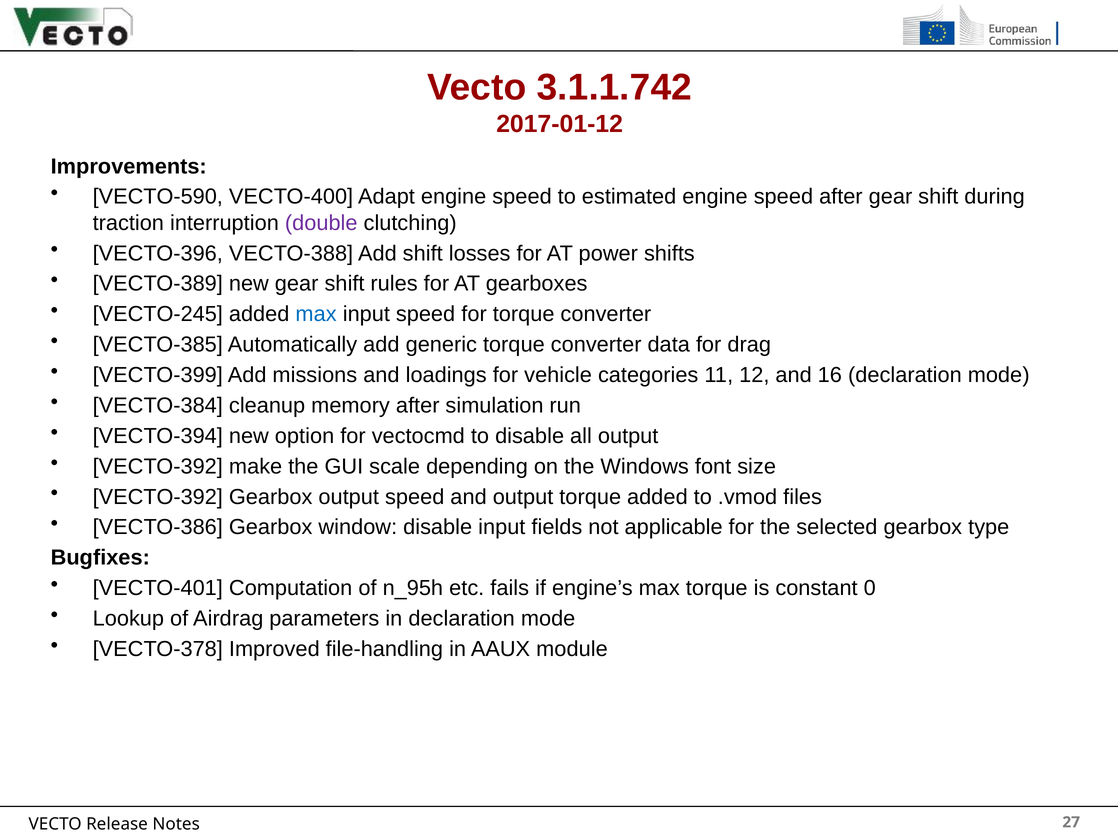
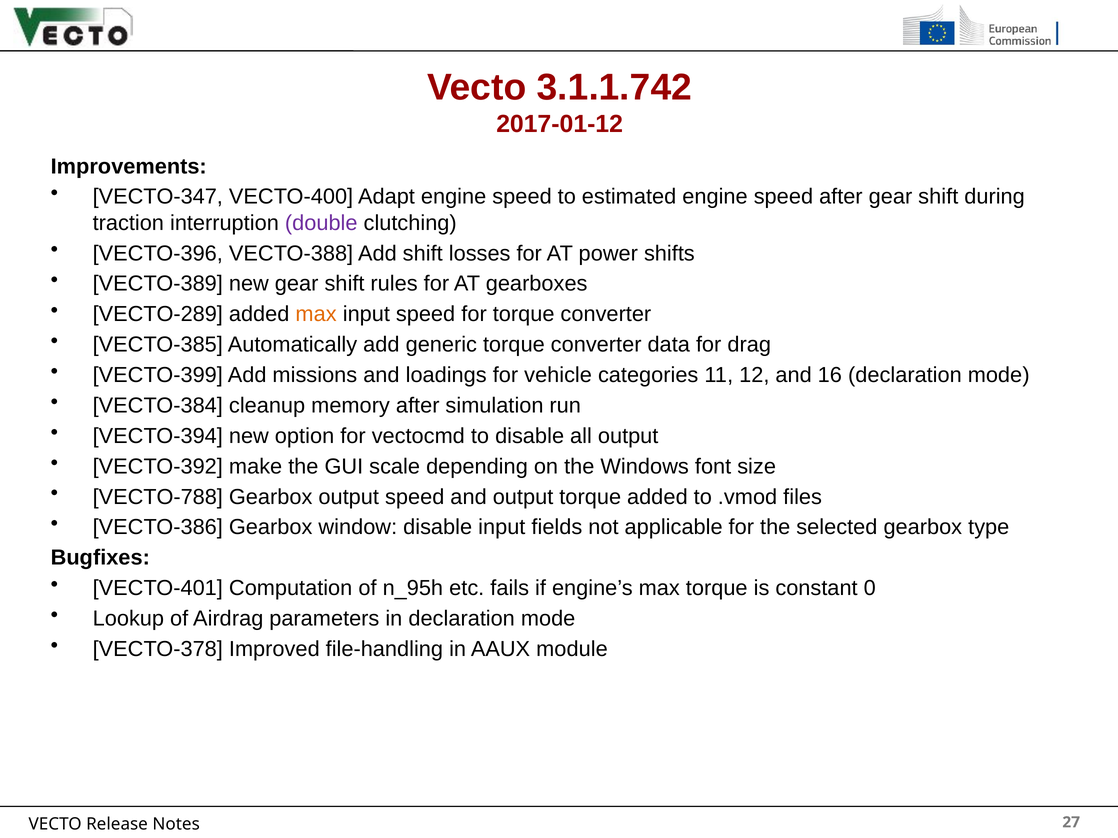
VECTO-590: VECTO-590 -> VECTO-347 (158, 197)
VECTO-245: VECTO-245 -> VECTO-289 (158, 314)
max colour: blue -> orange (316, 314)
VECTO-392: VECTO-392 -> VECTO-788 (158, 497)
